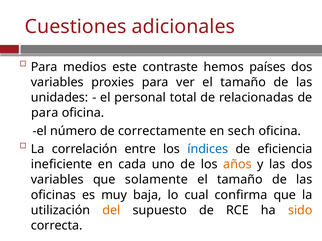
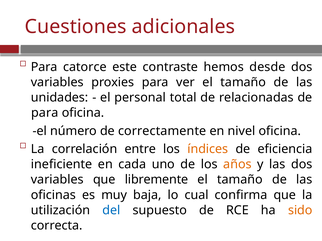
medios: medios -> catorce (85, 67)
países: países -> desde (267, 67)
sech: sech -> nivel (241, 131)
índices colour: blue -> orange (208, 149)
solamente: solamente -> libremente (157, 180)
del colour: orange -> blue (111, 211)
